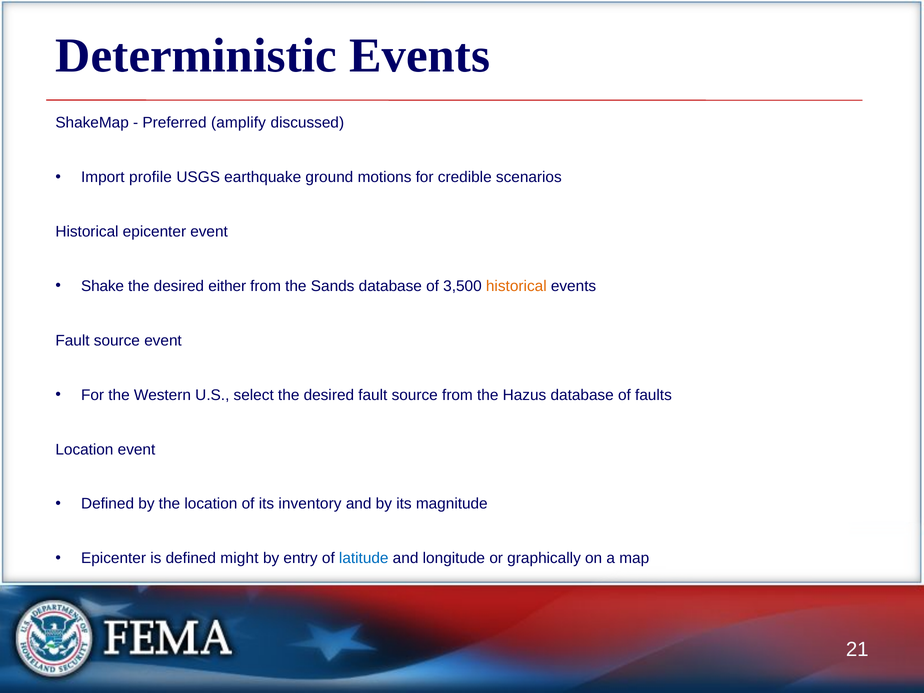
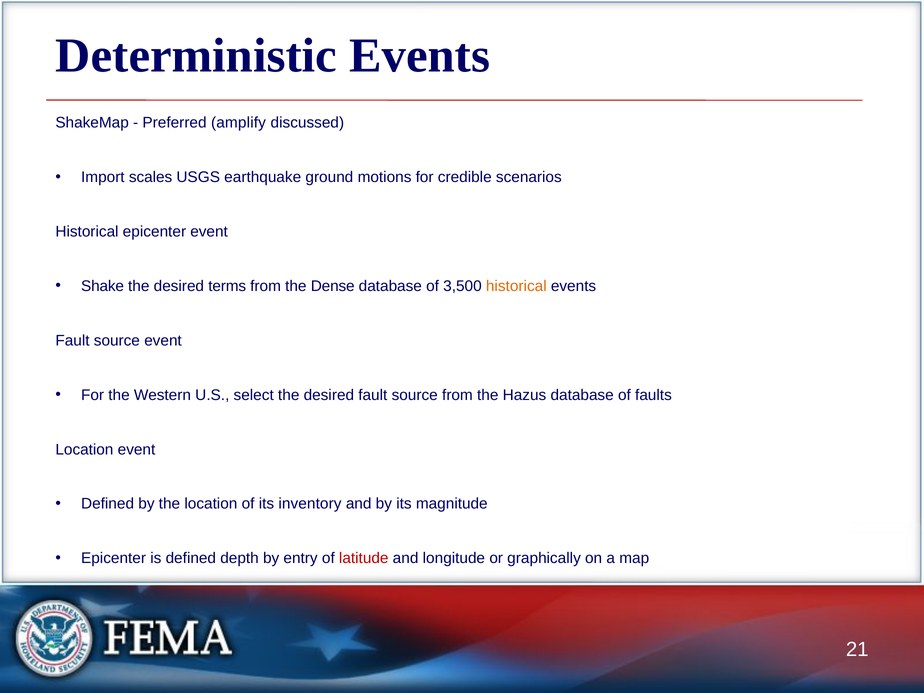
profile: profile -> scales (151, 177)
either: either -> terms (227, 286)
Sands: Sands -> Dense (333, 286)
might: might -> depth (240, 558)
latitude colour: blue -> red (364, 558)
